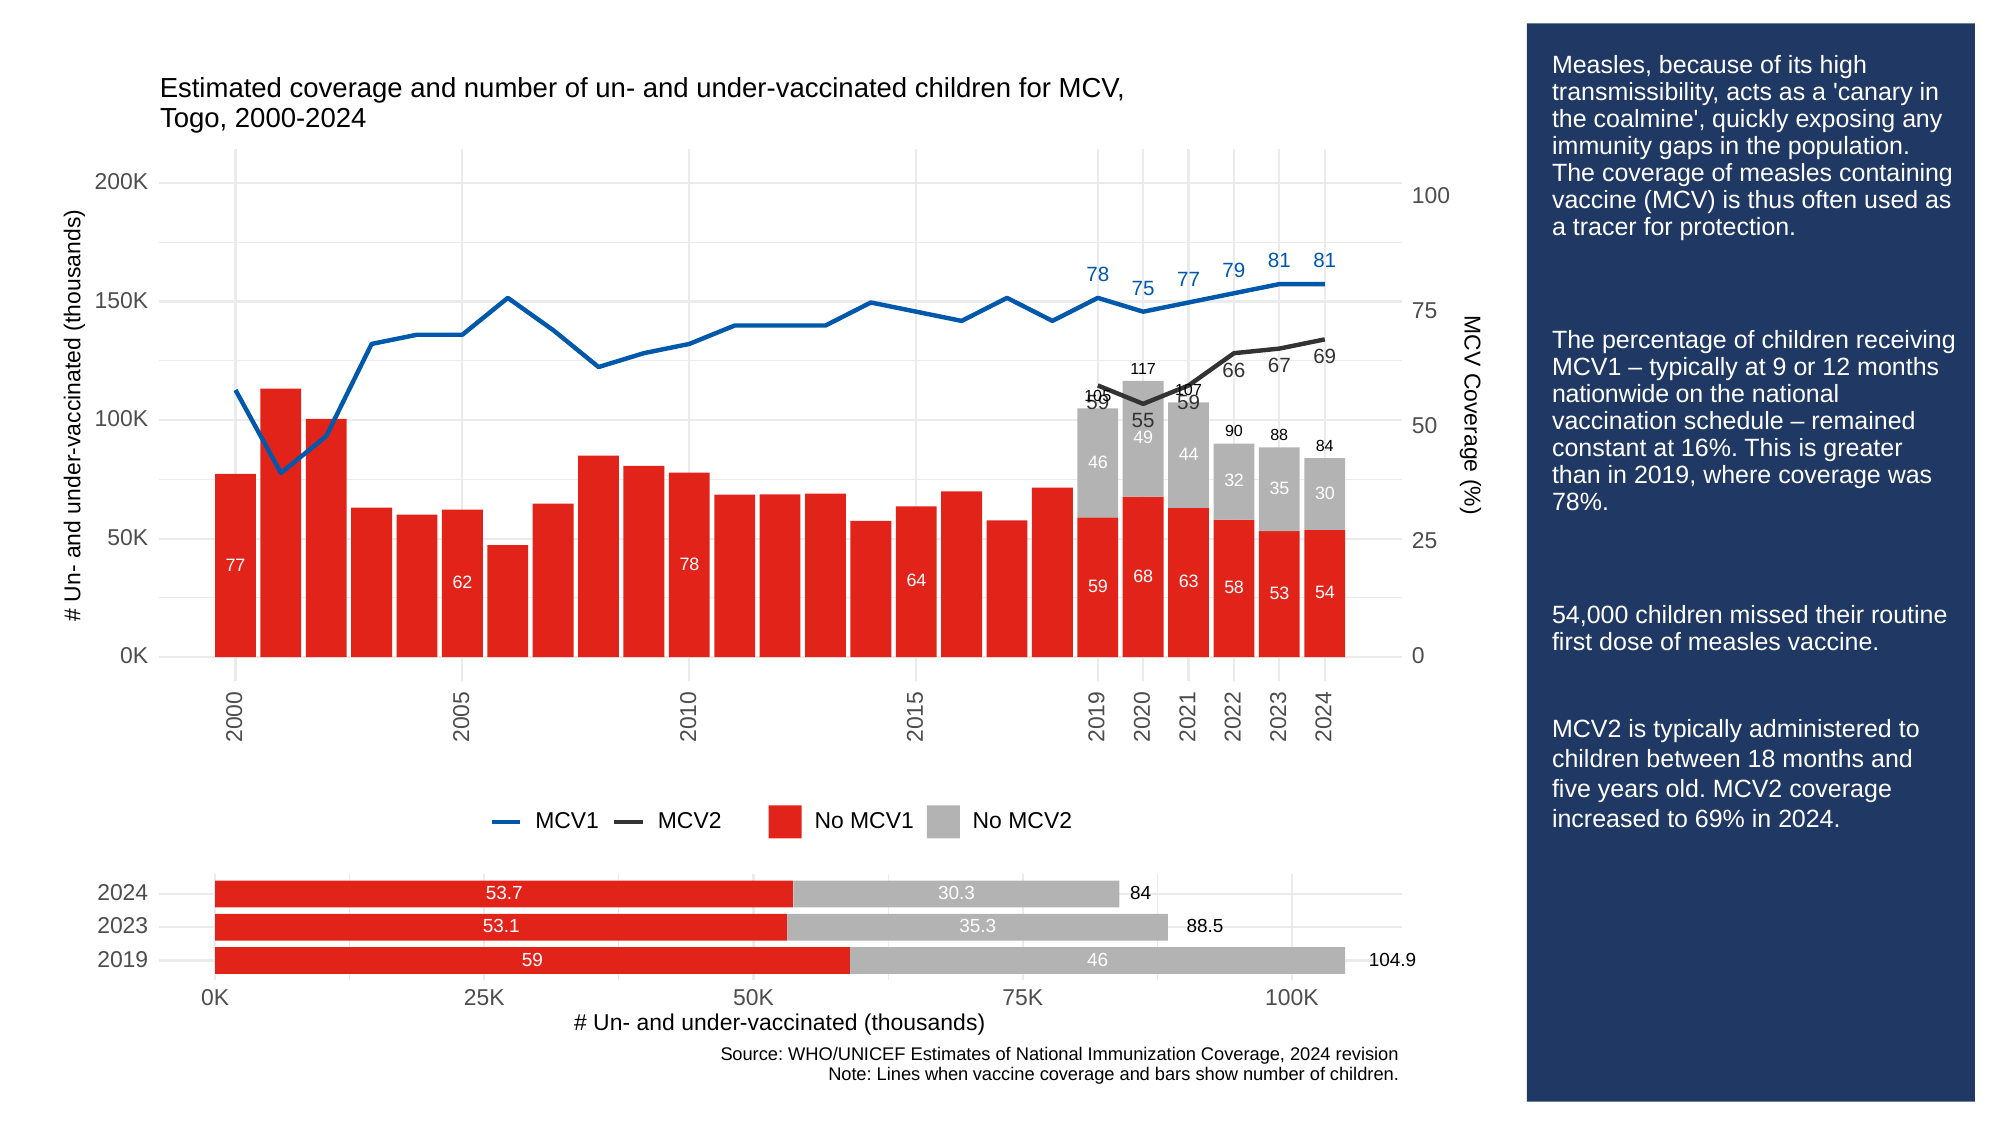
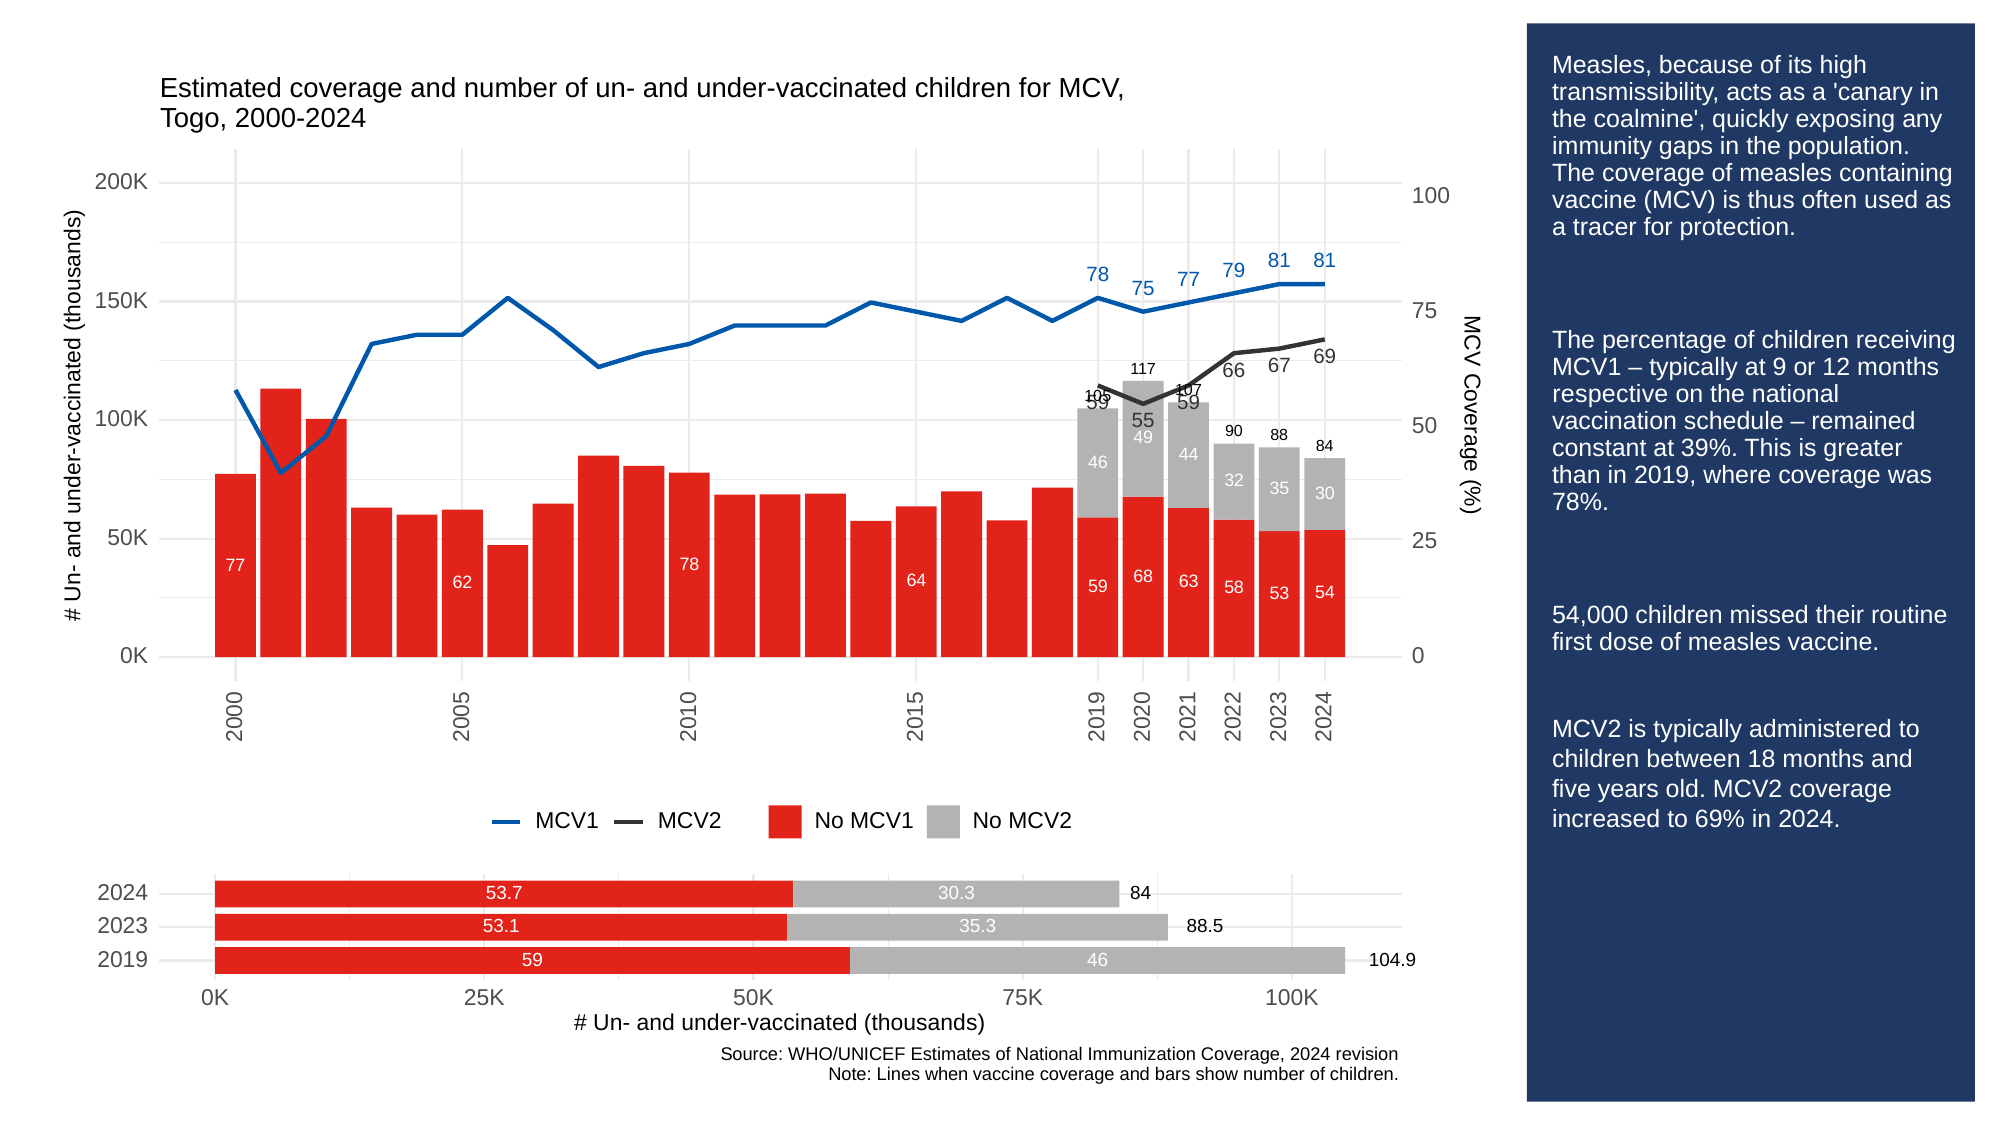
nationwide: nationwide -> respective (1610, 395)
16%: 16% -> 39% (1709, 449)
